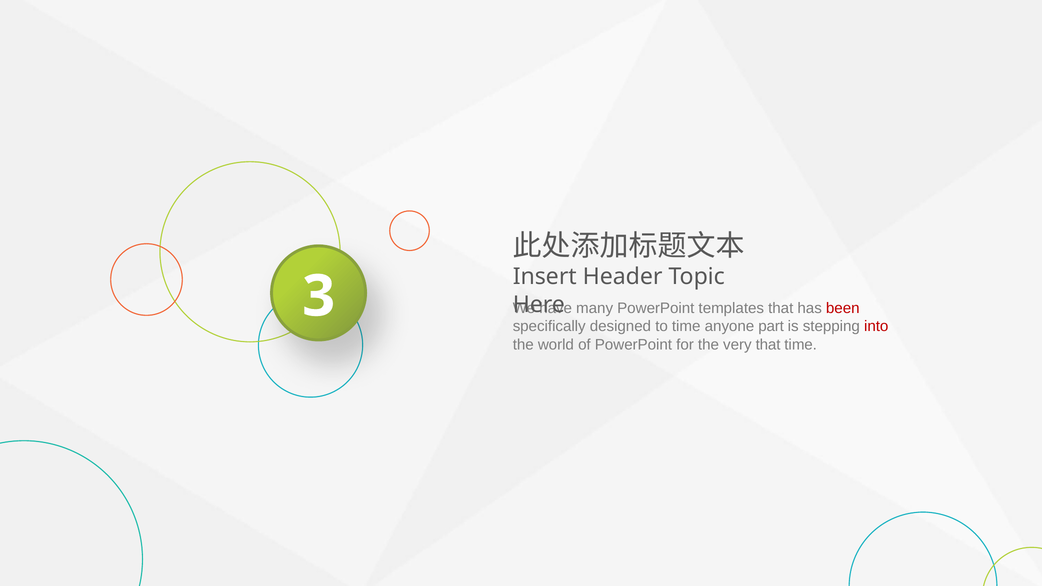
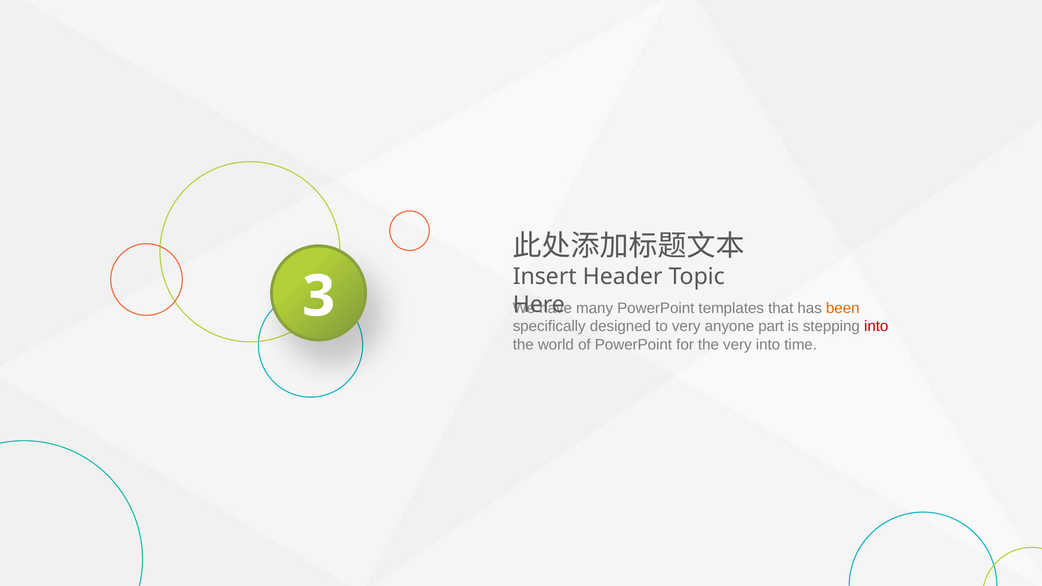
been colour: red -> orange (843, 308)
to time: time -> very (686, 326)
very that: that -> into (768, 345)
